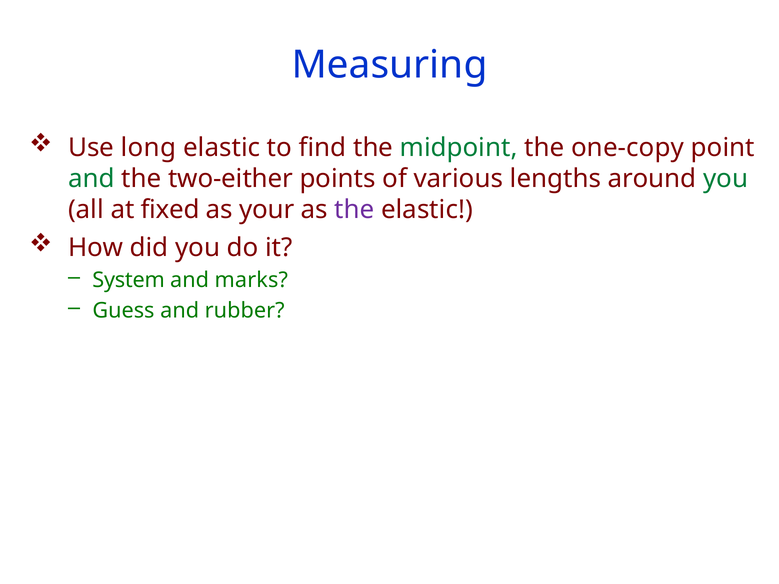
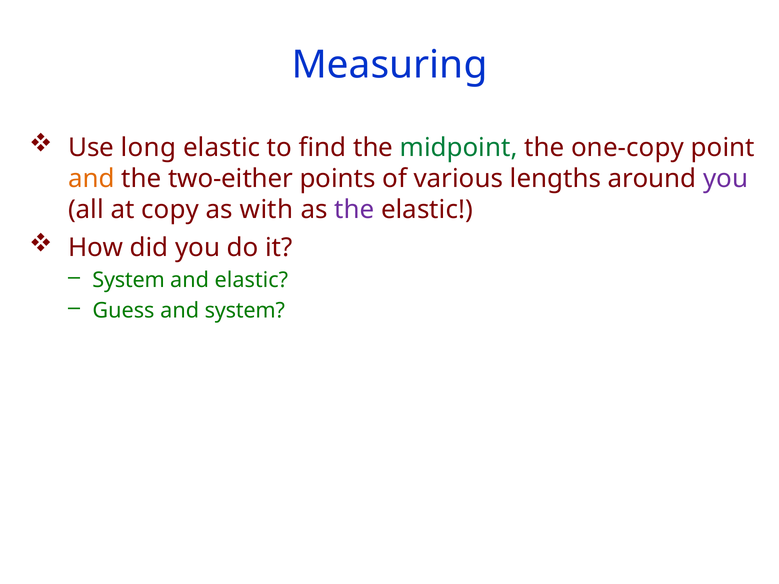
and colour: green -> orange (91, 179)
you colour: green -> purple (726, 179)
fixed: fixed -> copy (170, 210)
your: your -> with (267, 210)
and marks: marks -> elastic (251, 280)
and rubber: rubber -> system (245, 311)
